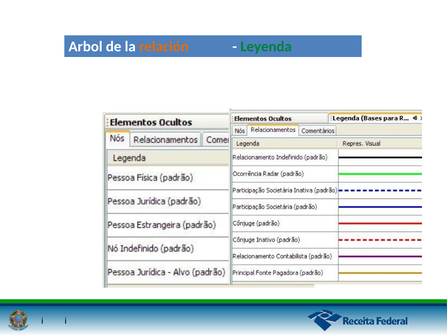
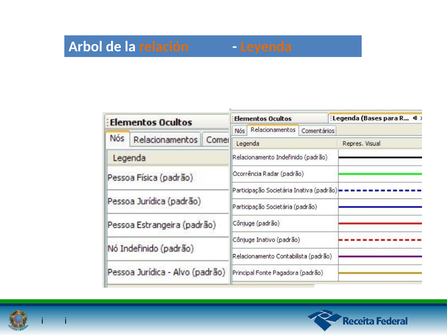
Leyenda colour: green -> orange (266, 47)
